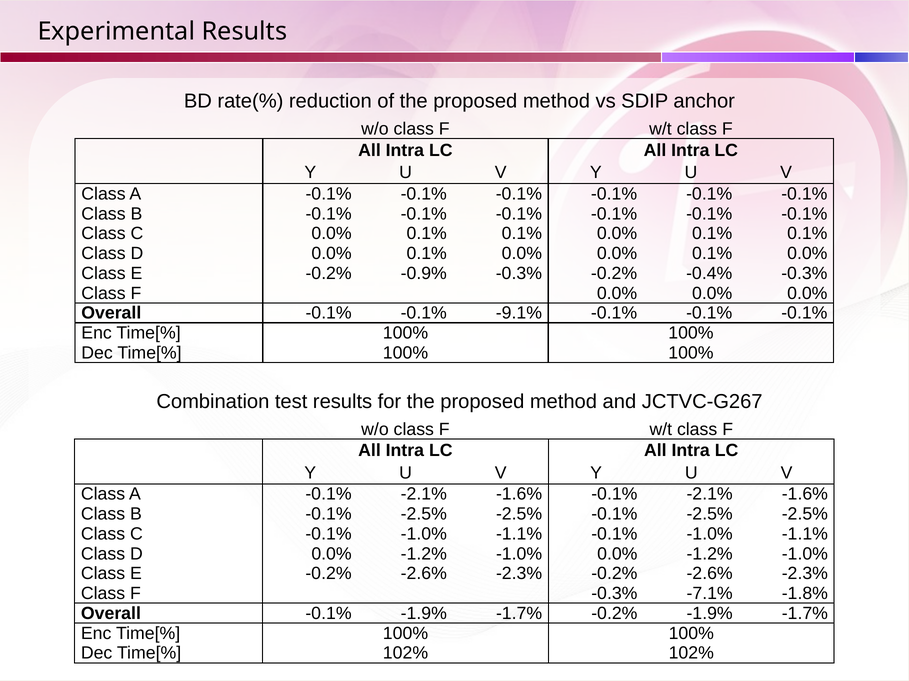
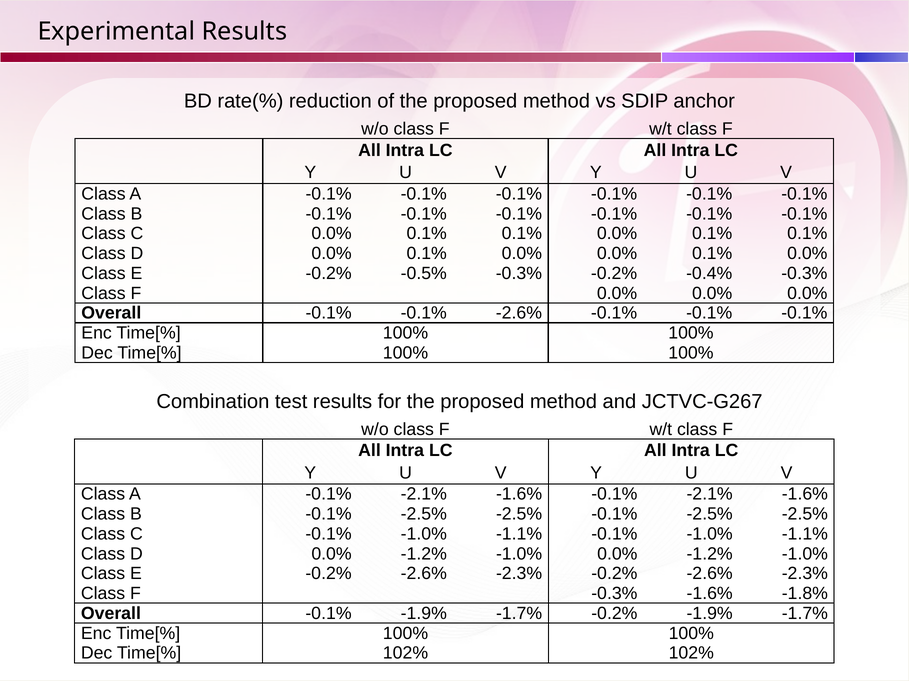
-0.9%: -0.9% -> -0.5% (424, 274)
-0.1% -9.1%: -9.1% -> -2.6% (519, 313)
-0.3% -7.1%: -7.1% -> -1.6% (710, 594)
